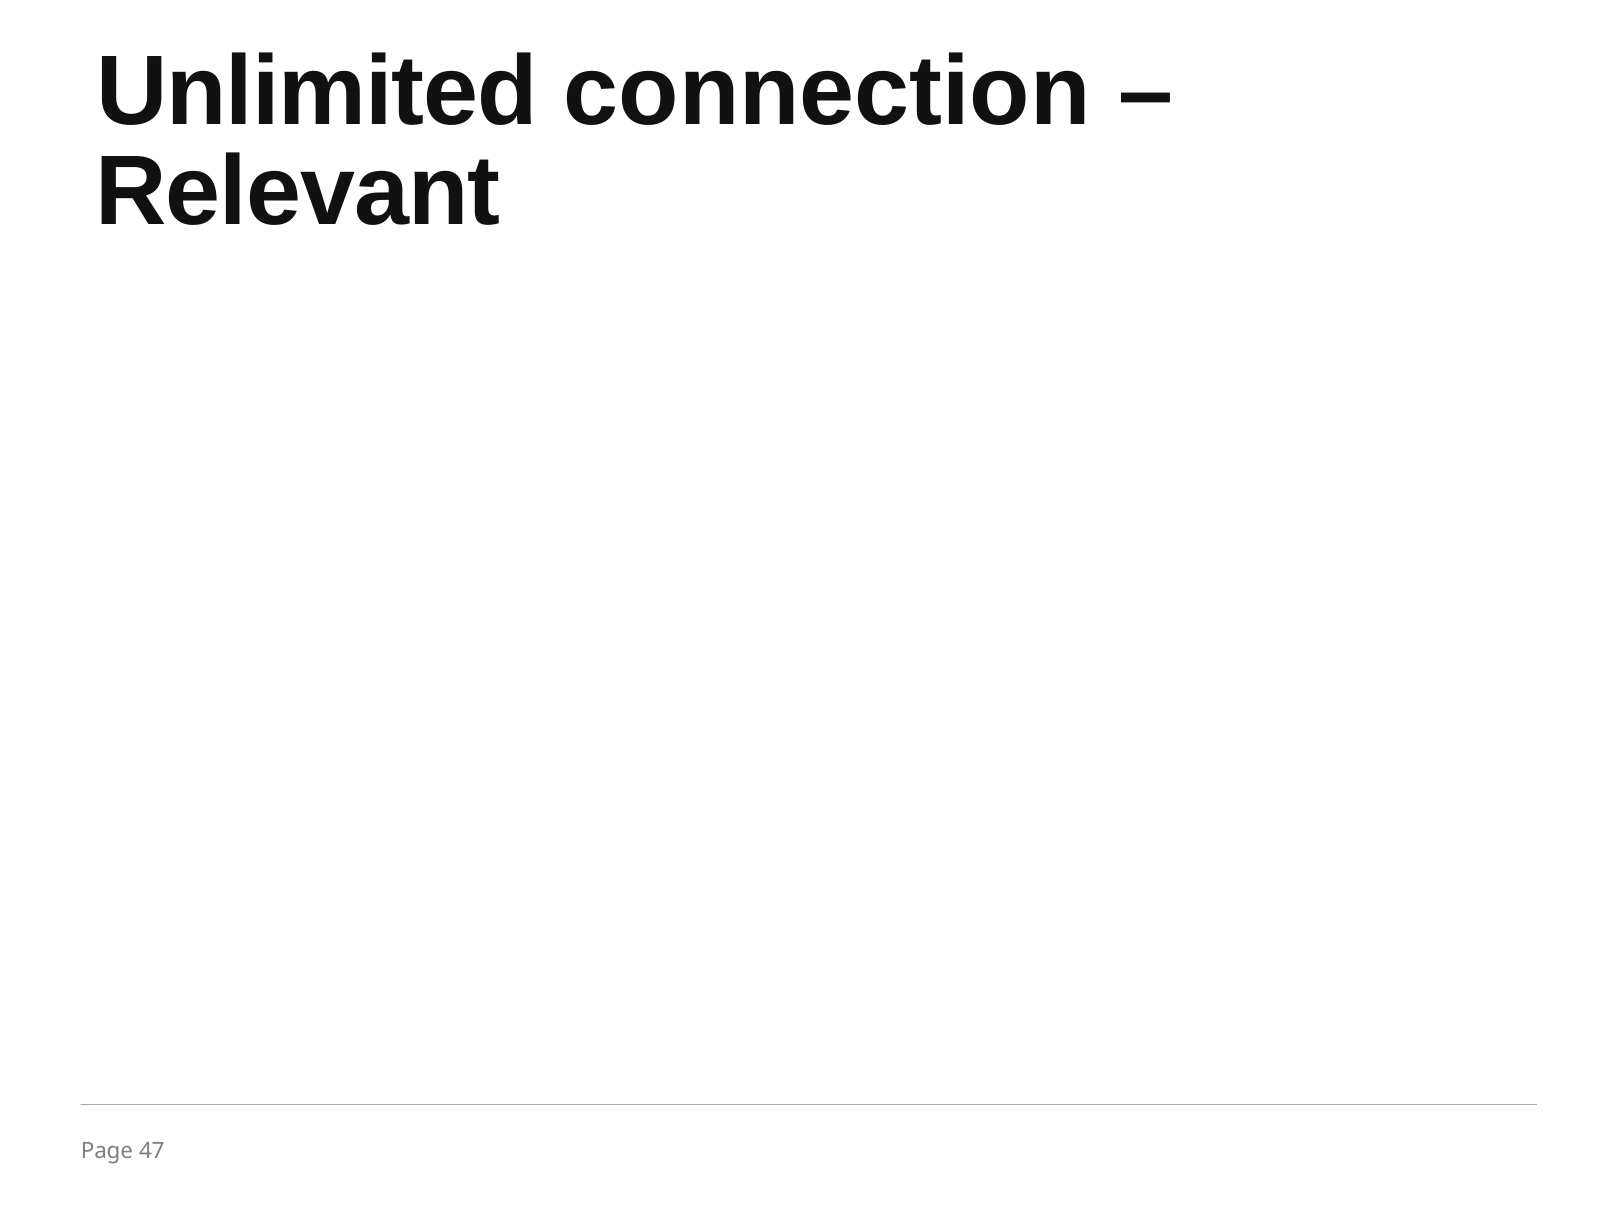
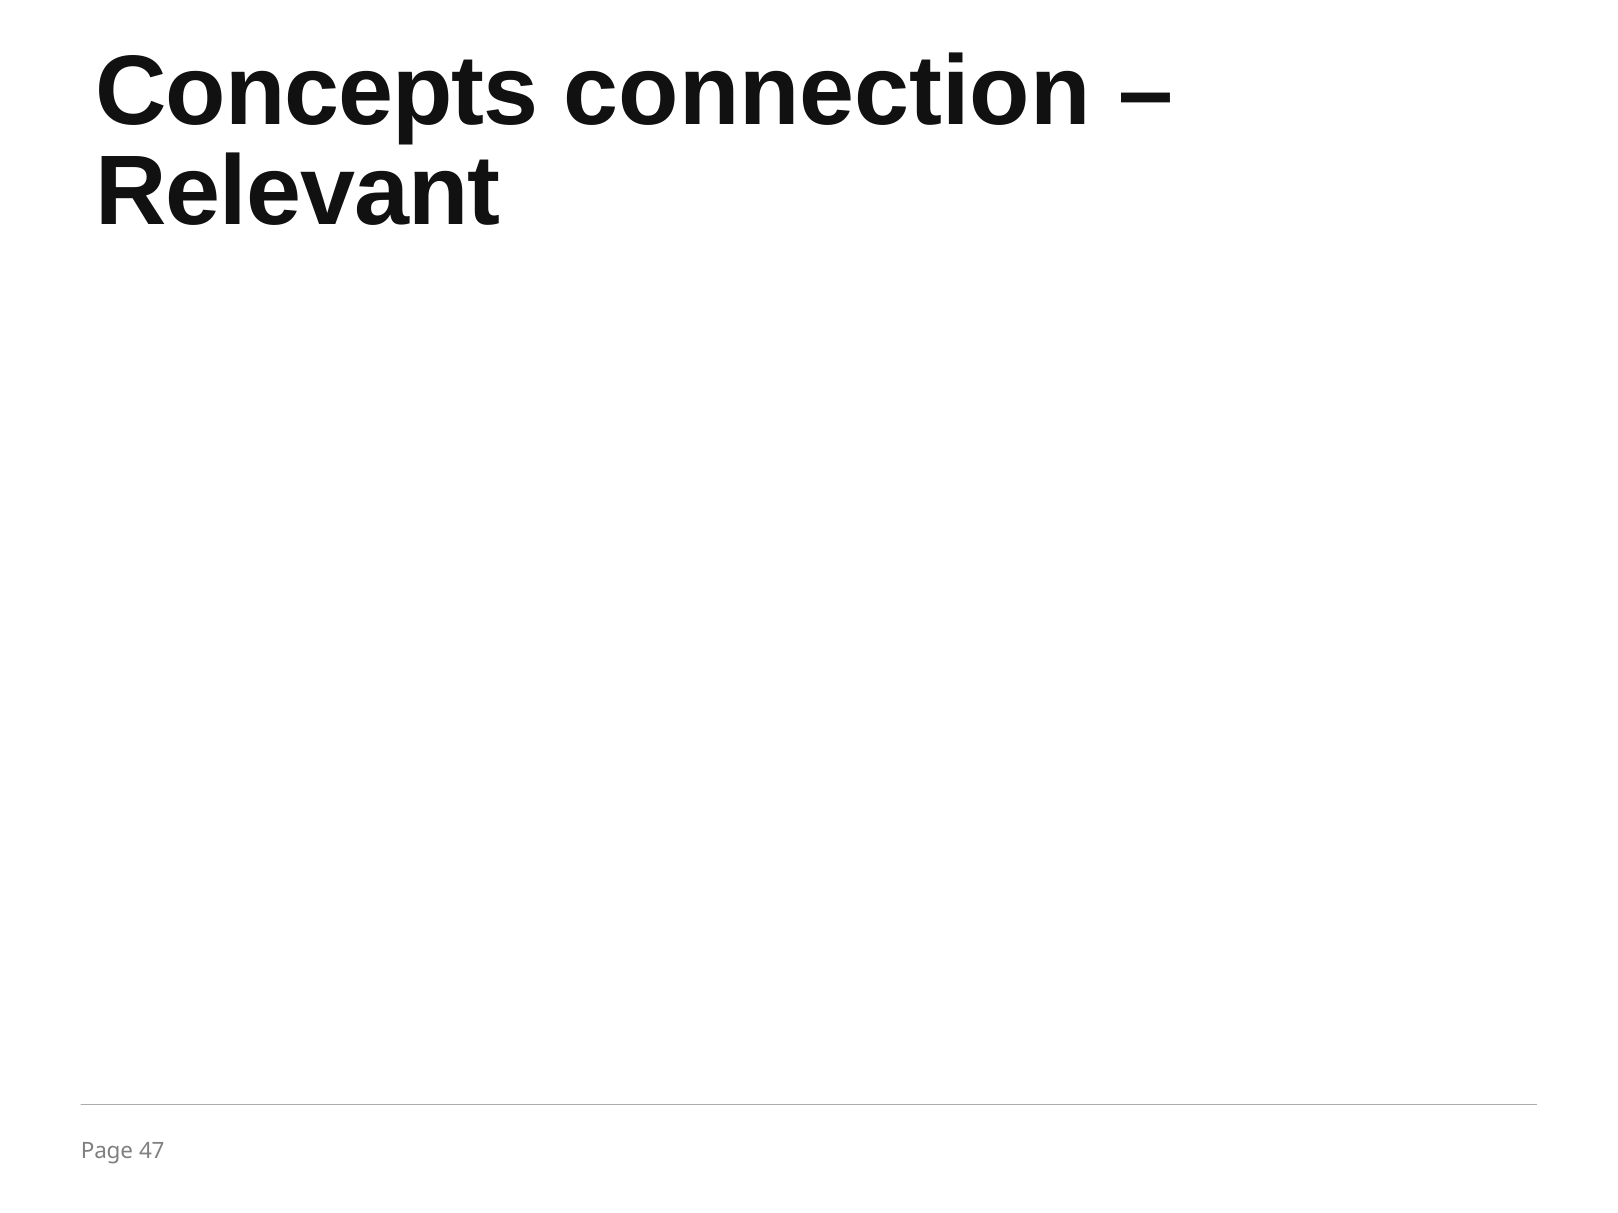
Unlimited: Unlimited -> Concepts (317, 91)
